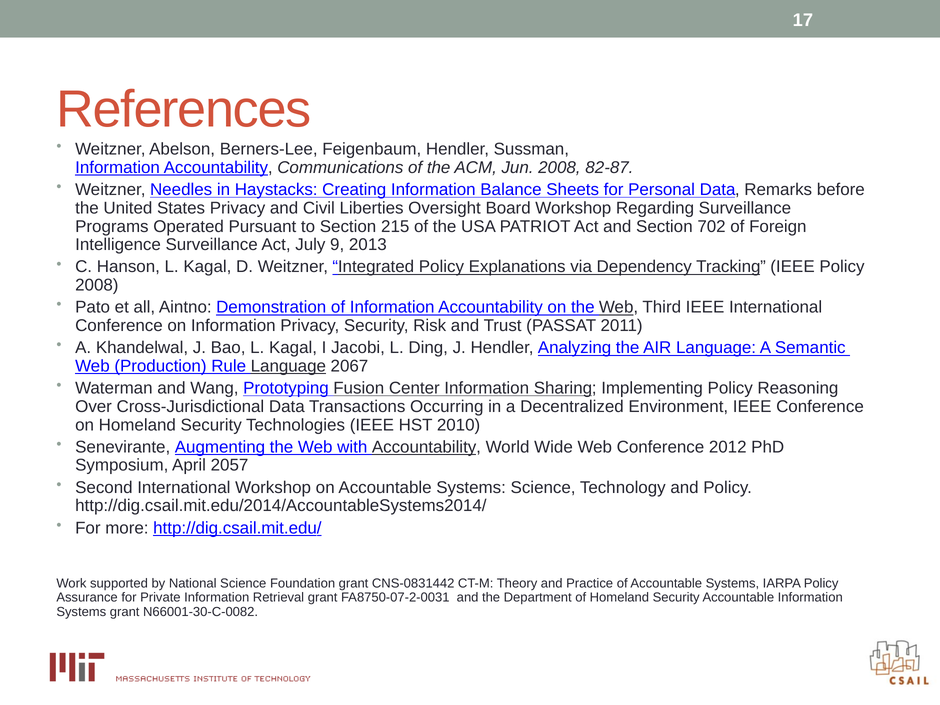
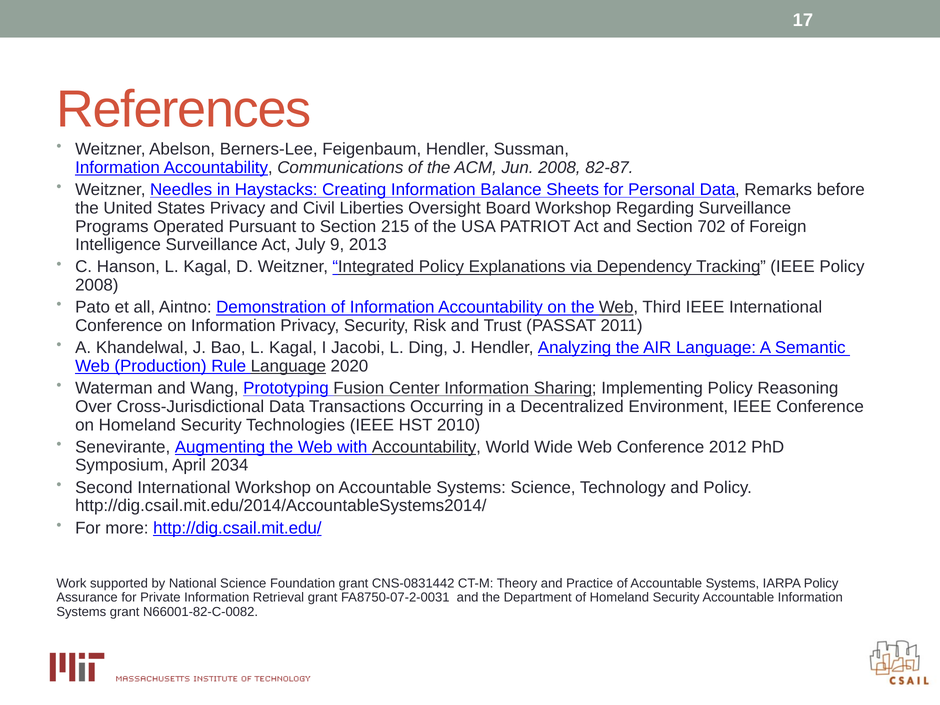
2067: 2067 -> 2020 (349, 366)
2057: 2057 -> 2034 (230, 465)
N66001-30-C-0082: N66001-30-C-0082 -> N66001-82-C-0082 (201, 612)
